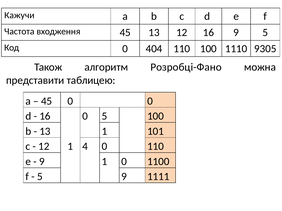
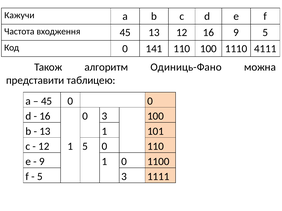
404: 404 -> 141 (154, 49)
9305: 9305 -> 4111 (265, 49)
Розробці-Фано: Розробці-Фано -> Одиниць-Фано (186, 67)
0 5: 5 -> 3 (105, 116)
12 4: 4 -> 5 (85, 147)
5 9: 9 -> 3 (124, 177)
